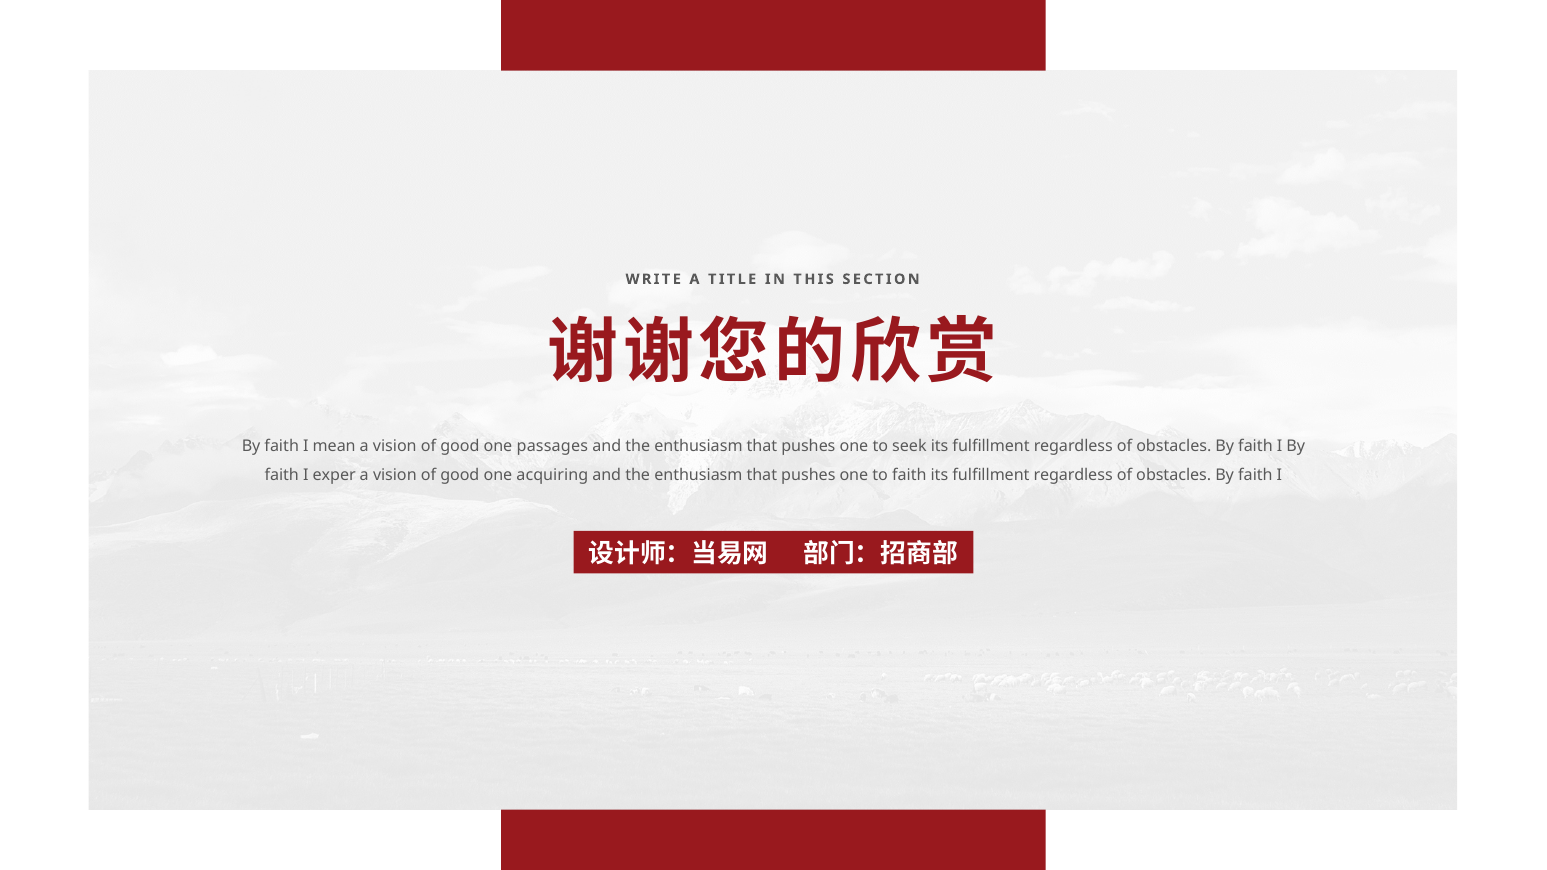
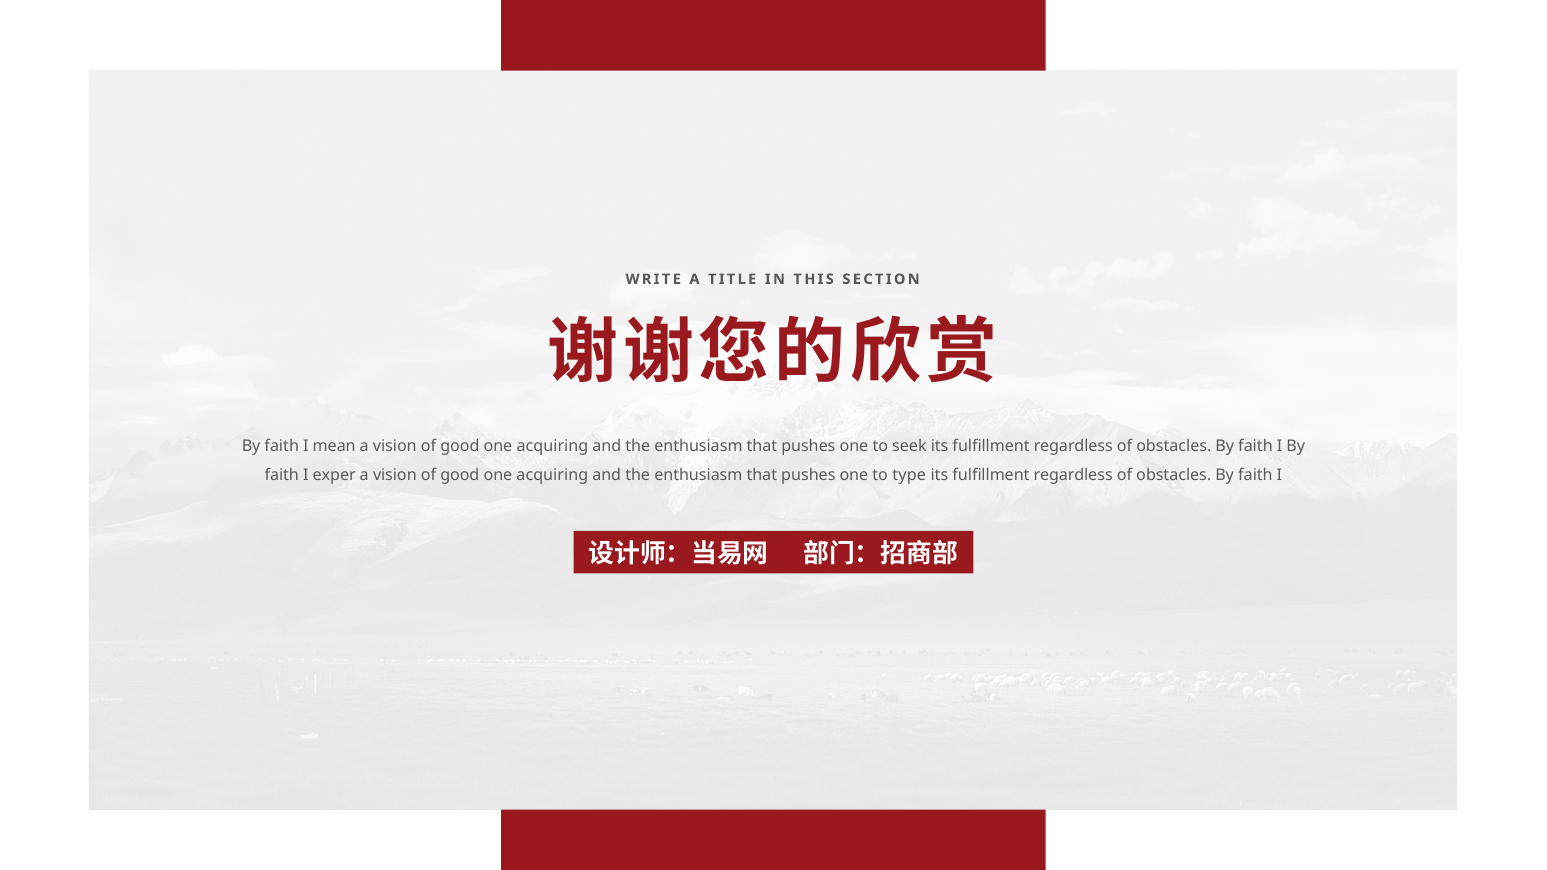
passages: passages -> acquiring (552, 446)
to faith: faith -> type (909, 475)
